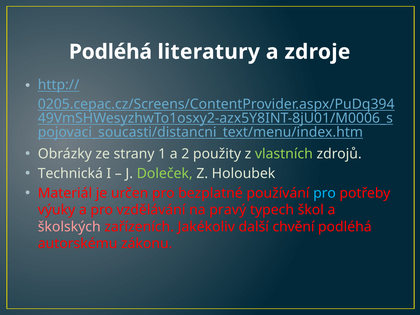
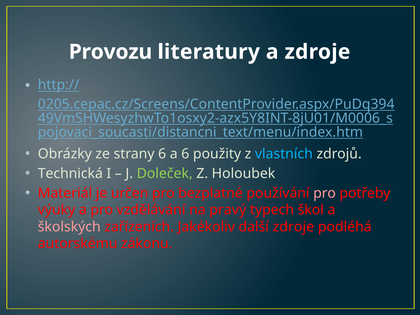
Podléhá: Podléhá -> Provozu (110, 52)
strany 1: 1 -> 6 (162, 154)
a 2: 2 -> 6 (185, 154)
vlastních colour: light green -> light blue (284, 154)
pro colour: light blue -> pink (325, 193)
další chvění: chvění -> zdroje (293, 227)
